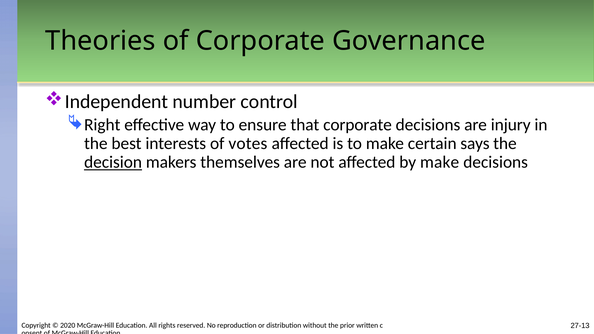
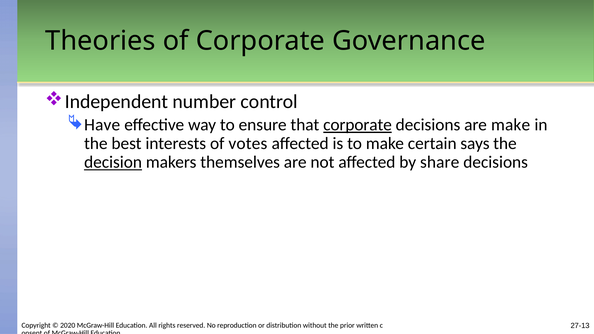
Right: Right -> Have (102, 125)
corporate underline: none -> present (358, 125)
are injury: injury -> make (511, 125)
by make: make -> share (440, 162)
